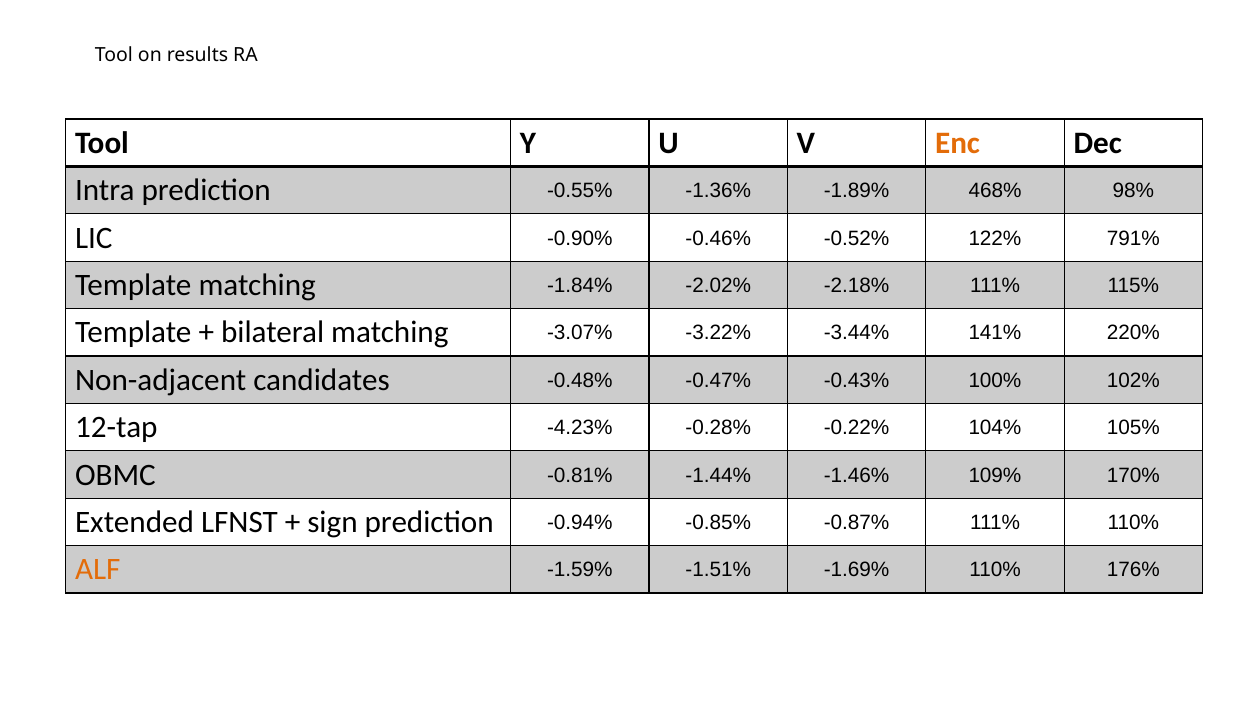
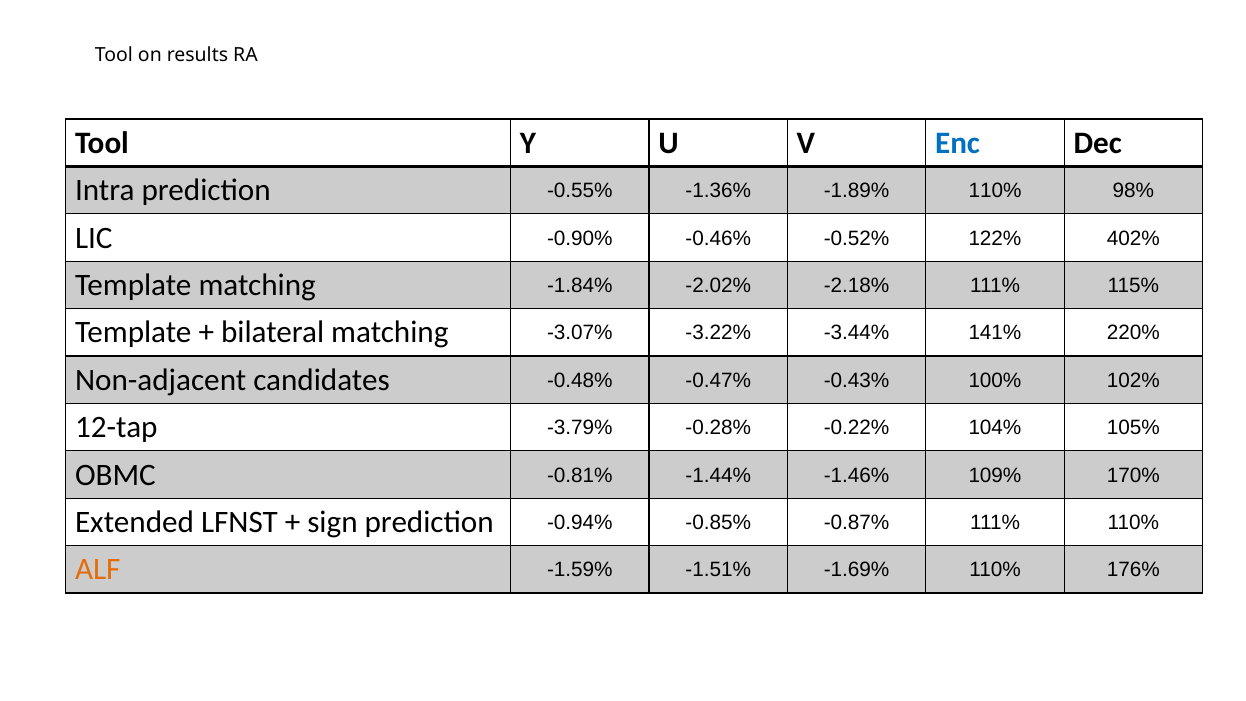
Enc colour: orange -> blue (958, 143)
-1.89% 468%: 468% -> 110% (995, 191)
791%: 791% -> 402% (1133, 238)
-4.23%: -4.23% -> -3.79% (580, 428)
